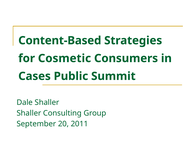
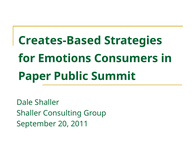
Content-Based: Content-Based -> Creates-Based (60, 41)
Cosmetic: Cosmetic -> Emotions (65, 58)
Cases: Cases -> Paper (35, 76)
